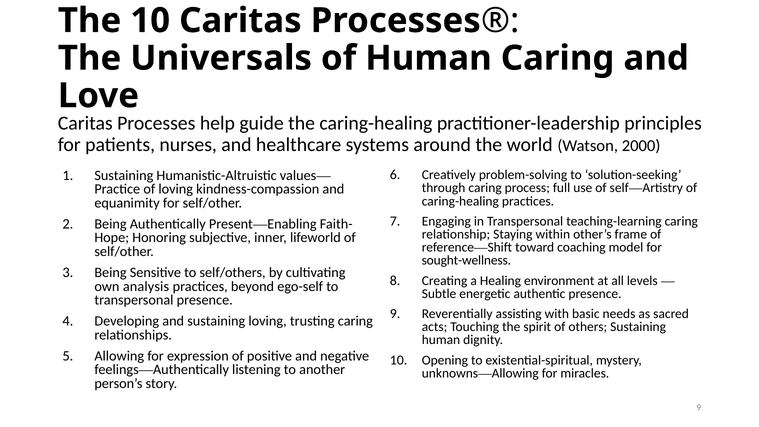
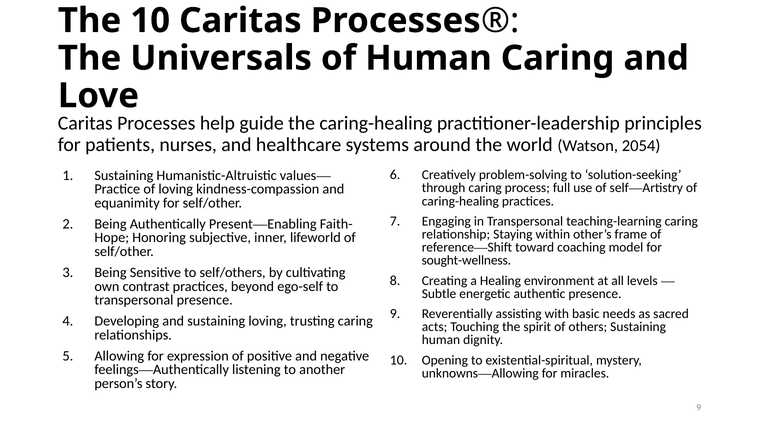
2000: 2000 -> 2054 (641, 146)
analysis: analysis -> contrast (146, 286)
